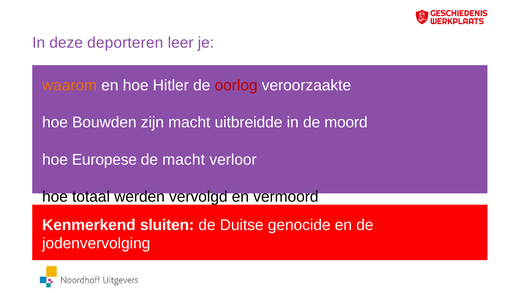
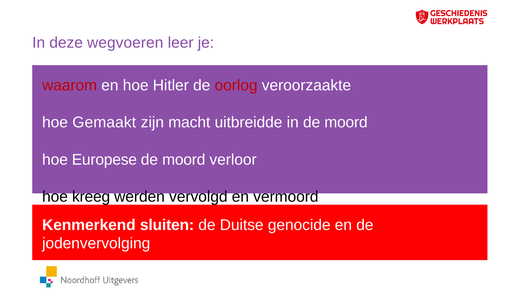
deporteren: deporteren -> wegvoeren (125, 43)
waarom colour: orange -> red (70, 85)
Bouwden: Bouwden -> Gemaakt (104, 122)
macht: macht -> moord (184, 159)
totaal: totaal -> kreeg (91, 197)
